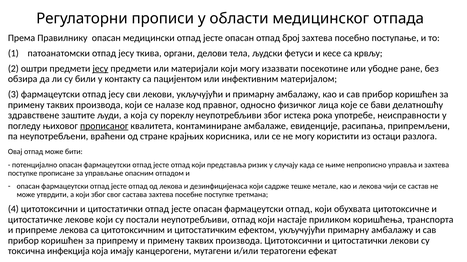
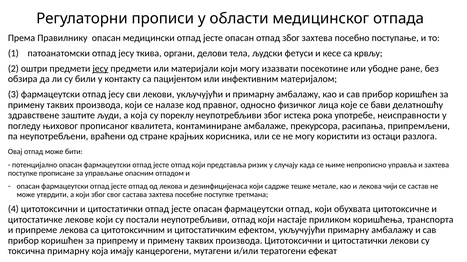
отпад број: број -> због (291, 38)
прописаног underline: present -> none (104, 126)
евиденције: евиденције -> прекурсора (315, 126)
токсична инфекција: инфекција -> примарну (68, 252)
